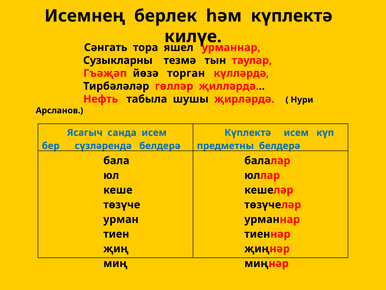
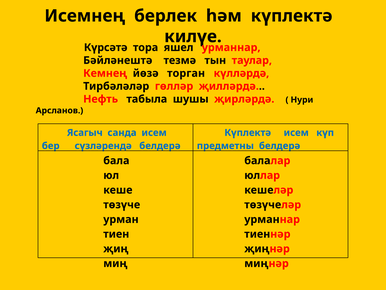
Сәнгать: Сәнгать -> Күрсәтә (106, 47)
Сузыкларны: Сузыкларны -> Бәйләнештә (118, 60)
Гъәҗәп: Гъәҗәп -> Кемнең (105, 73)
